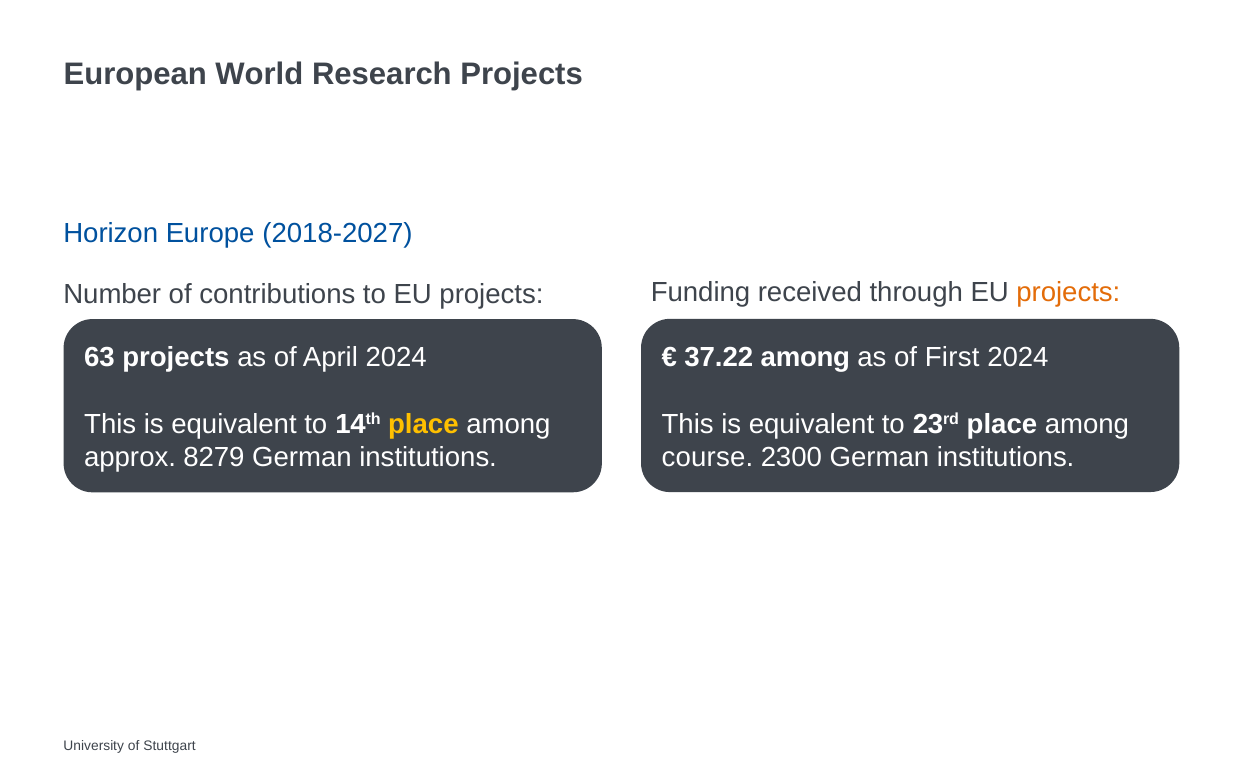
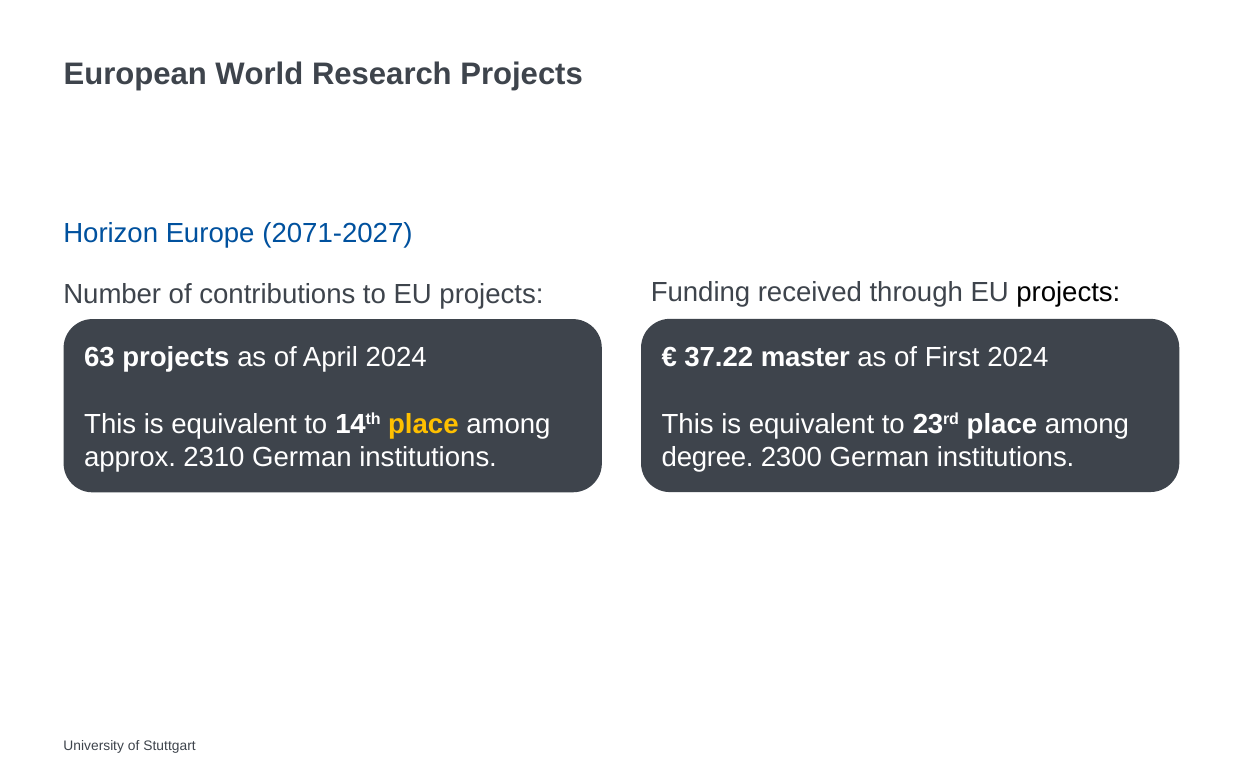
2018-2027: 2018-2027 -> 2071-2027 (337, 233)
projects colour: orange -> black (1068, 292)
37.22 among: among -> master (805, 358)
course: course -> degree (708, 457)
8279: 8279 -> 2310 (214, 457)
